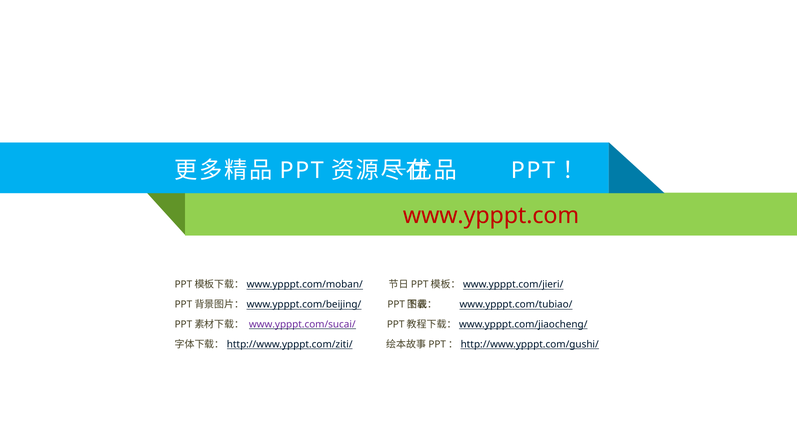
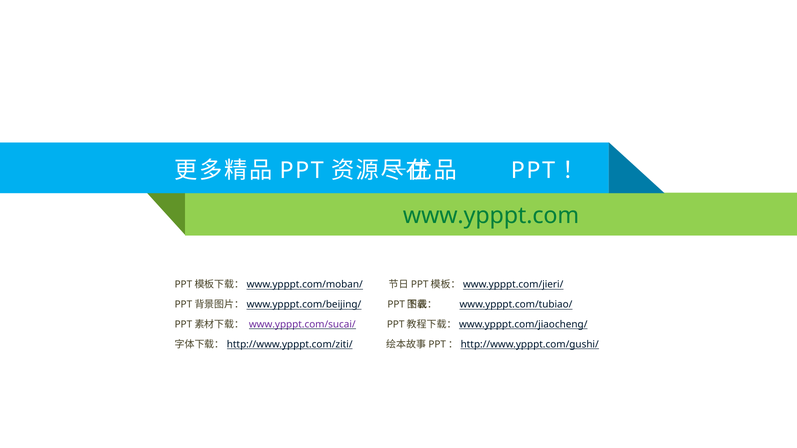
www.ypppt.com colour: red -> green (491, 216)
